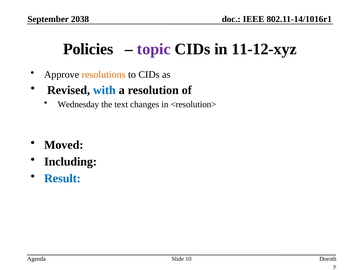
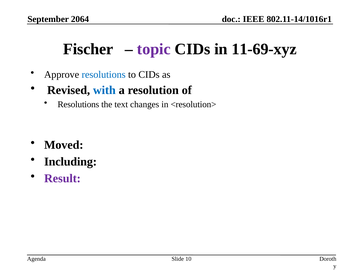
2038: 2038 -> 2064 (80, 19)
Policies: Policies -> Fischer (88, 49)
11-12-xyz: 11-12-xyz -> 11-69-xyz (264, 49)
resolutions colour: orange -> blue (104, 75)
Wednesday: Wednesday -> Resolutions (78, 104)
Result colour: blue -> purple (62, 178)
